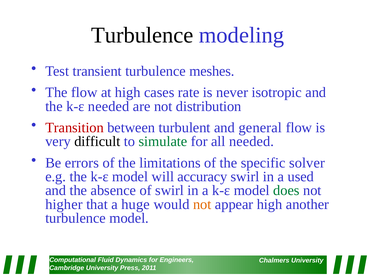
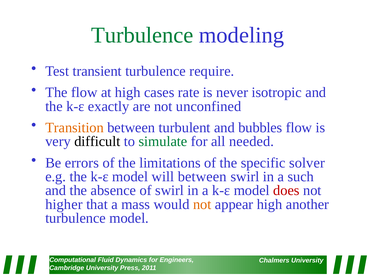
Turbulence colour: black -> green (142, 35)
meshes: meshes -> require (212, 71)
k-ε needed: needed -> exactly (109, 106)
distribution: distribution -> unconfined (209, 106)
Transition colour: red -> orange (75, 128)
general: general -> bubbles (260, 128)
will accuracy: accuracy -> between (202, 177)
used: used -> such (301, 177)
does colour: green -> red (286, 191)
huge: huge -> mass (136, 205)
